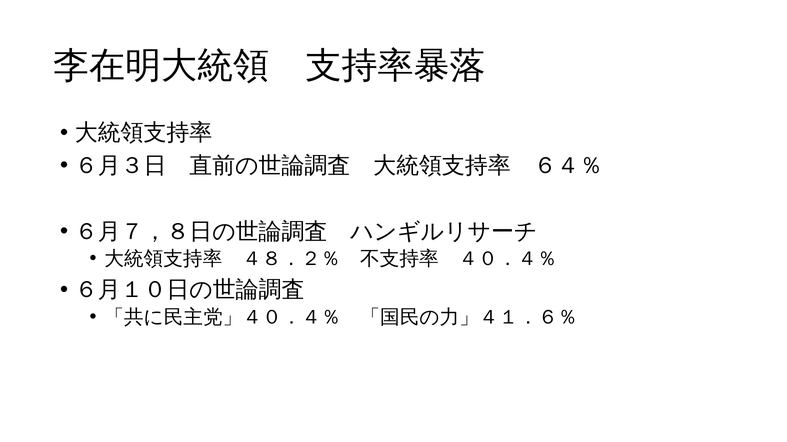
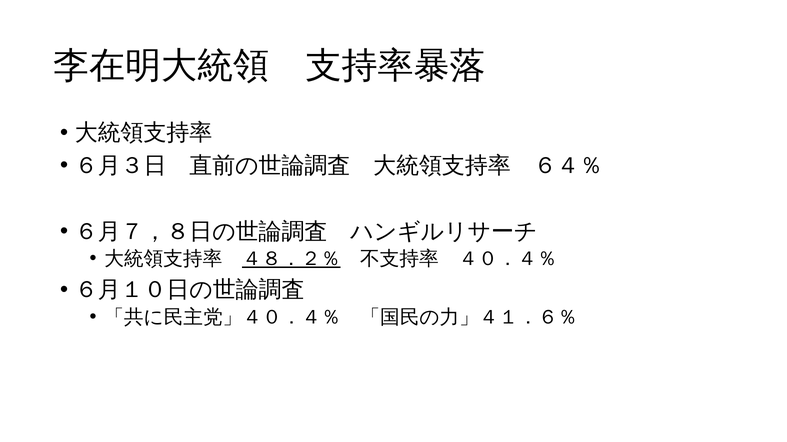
４８．２％ underline: none -> present (291, 259)
